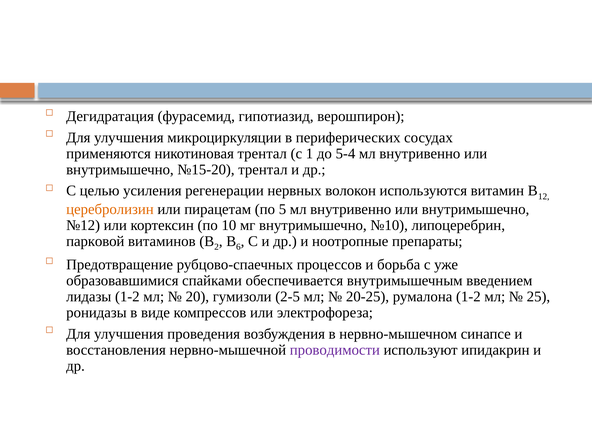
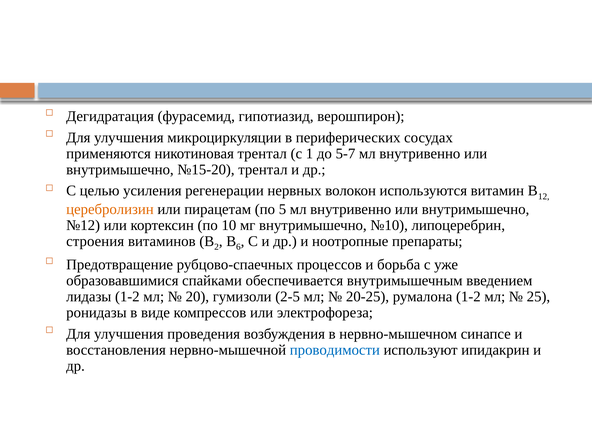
5-4: 5-4 -> 5-7 (345, 154)
парковой: парковой -> строения (95, 241)
проводимости colour: purple -> blue (335, 350)
